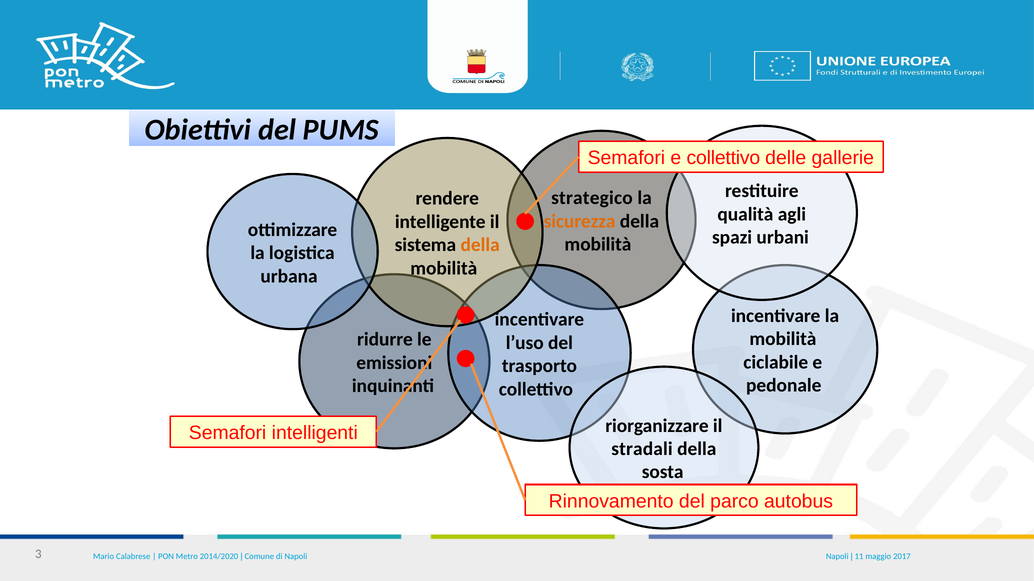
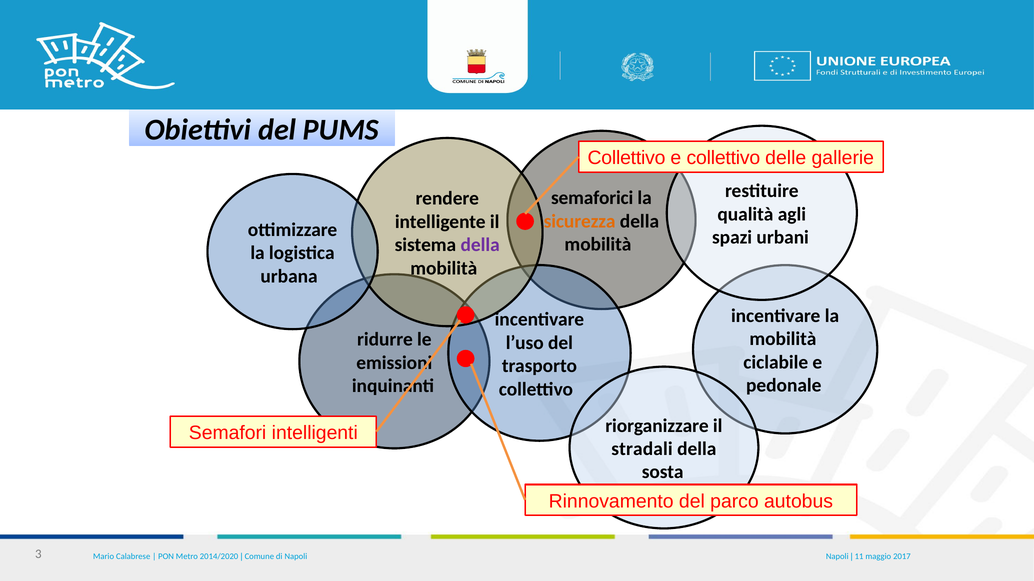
Semafori: Semafori -> Collettivo (626, 158)
strategico: strategico -> semaforici (592, 198)
della colour: orange -> purple (480, 245)
